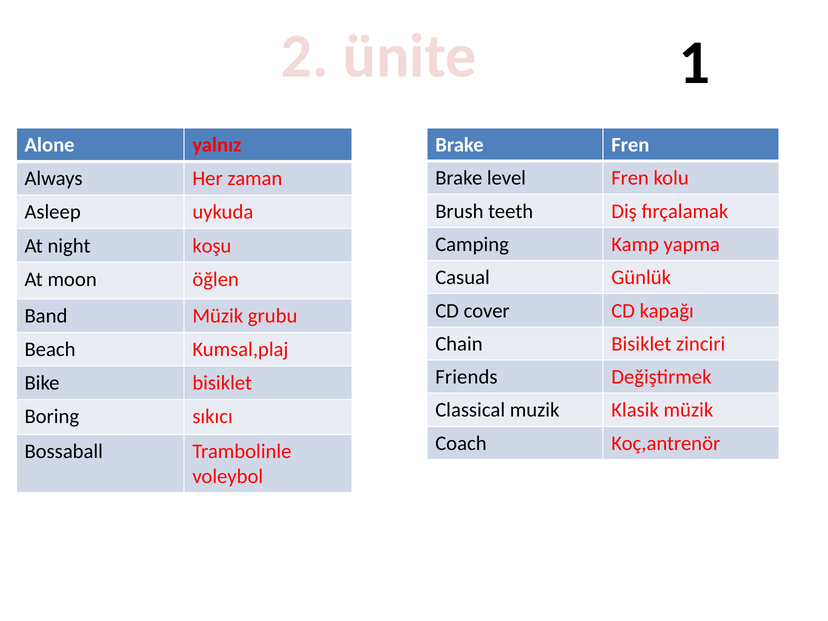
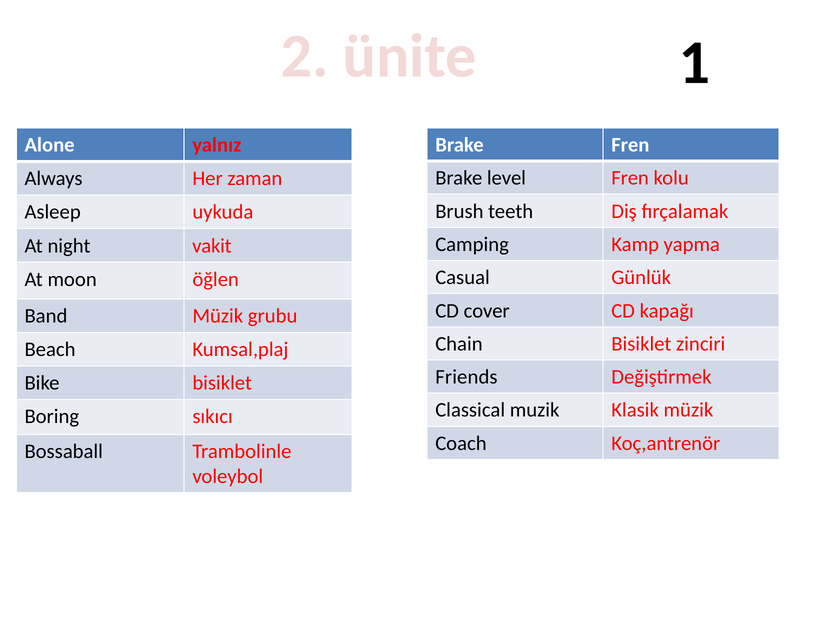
koşu: koşu -> vakit (212, 246)
